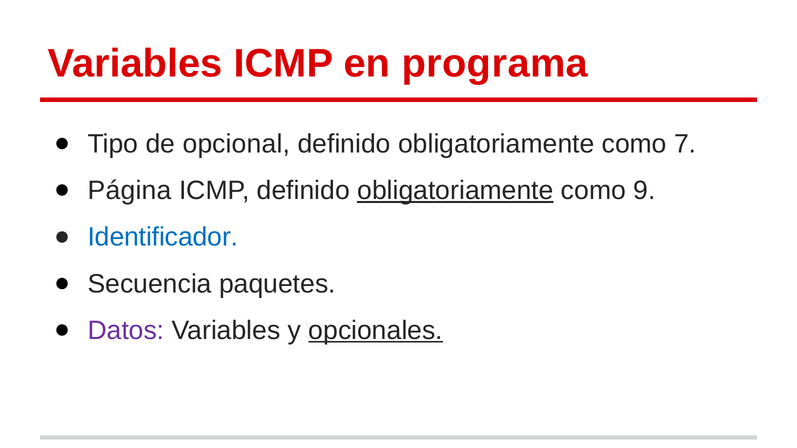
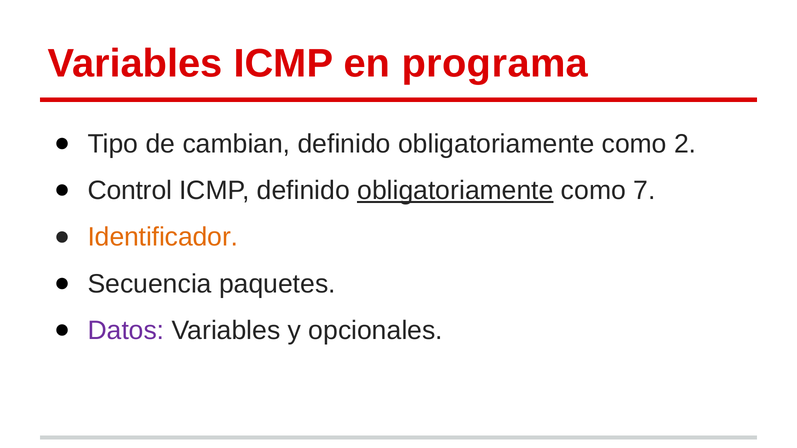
opcional: opcional -> cambian (236, 144)
7: 7 -> 2 (685, 144)
Página: Página -> Control (130, 191)
9: 9 -> 7 (644, 191)
Identificador colour: blue -> orange (163, 237)
opcionales underline: present -> none (376, 331)
